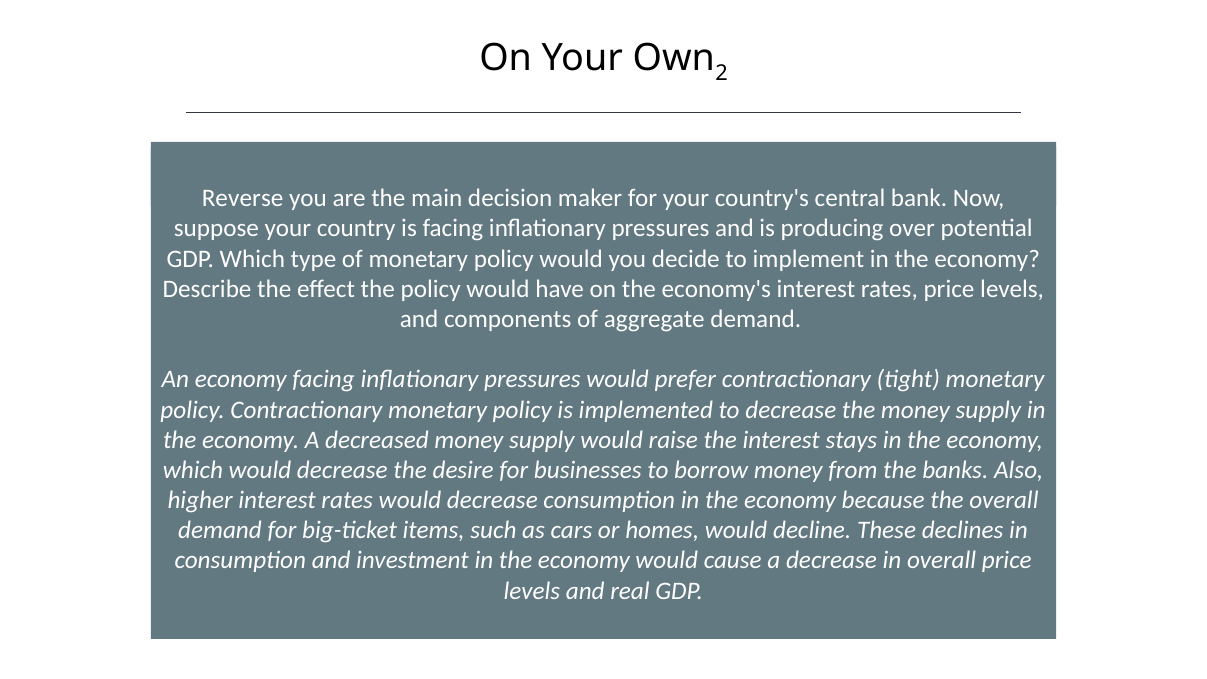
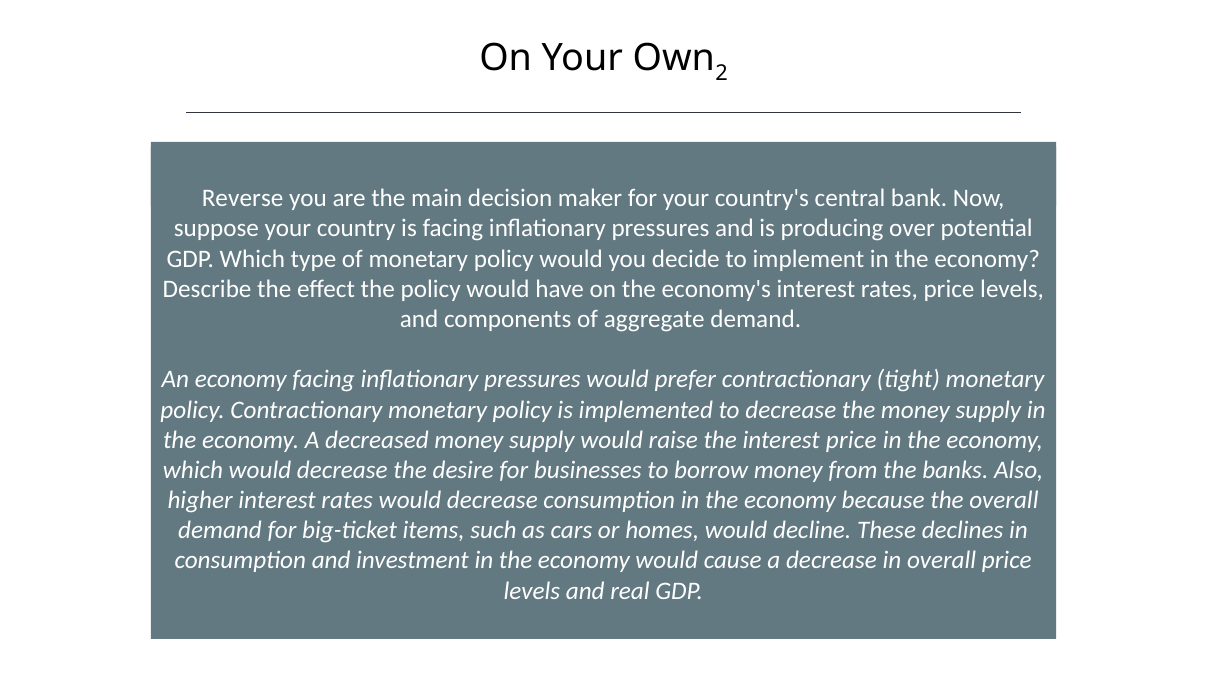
interest stays: stays -> price (851, 440)
